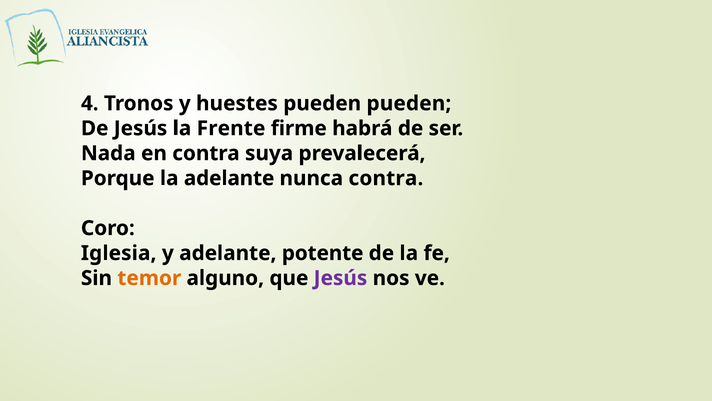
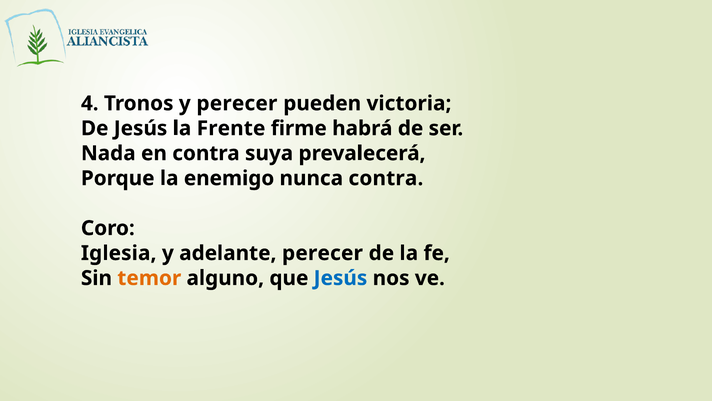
y huestes: huestes -> perecer (237, 103)
pueden pueden: pueden -> victoria (409, 103)
la adelante: adelante -> enemigo (229, 178)
adelante potente: potente -> perecer (322, 253)
Jesús colour: purple -> blue (341, 278)
